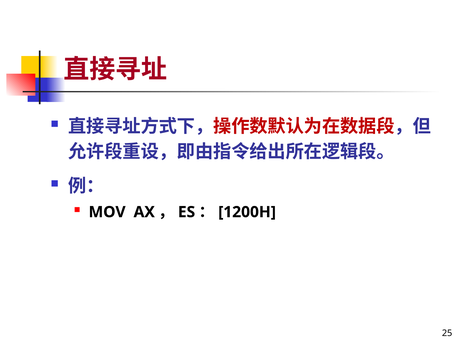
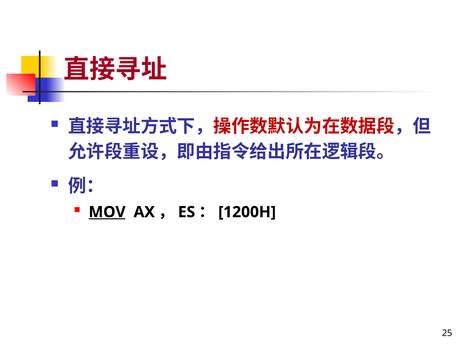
MOV underline: none -> present (107, 212)
